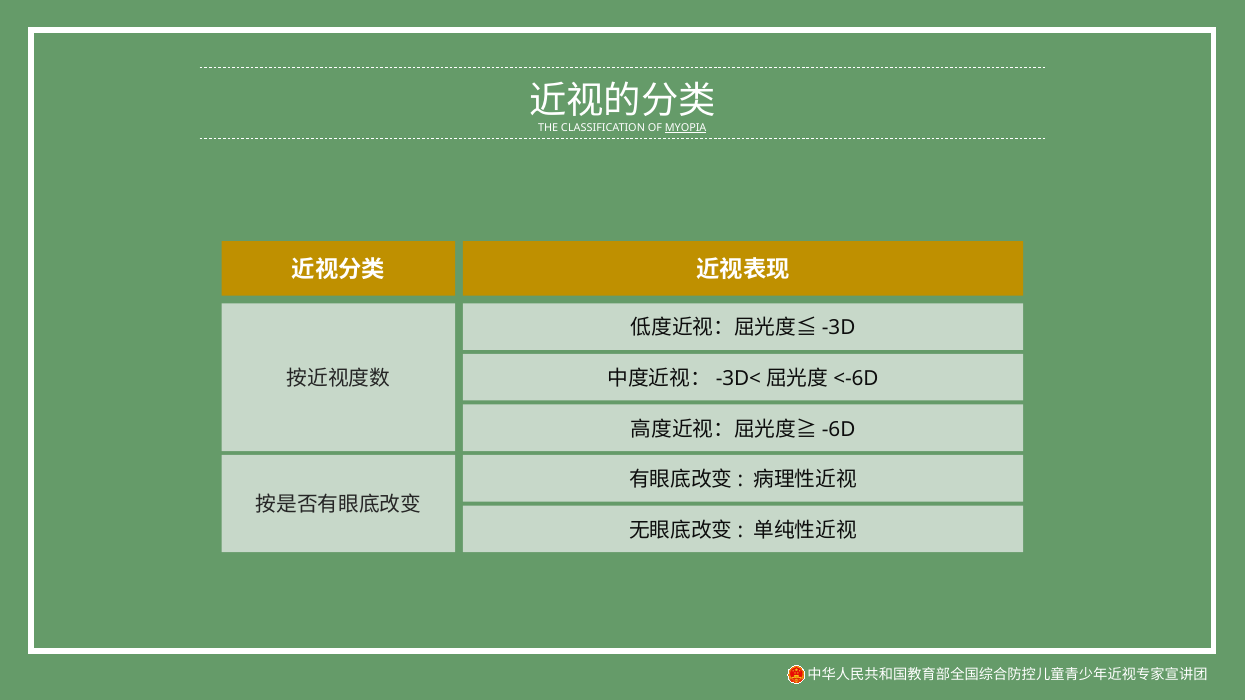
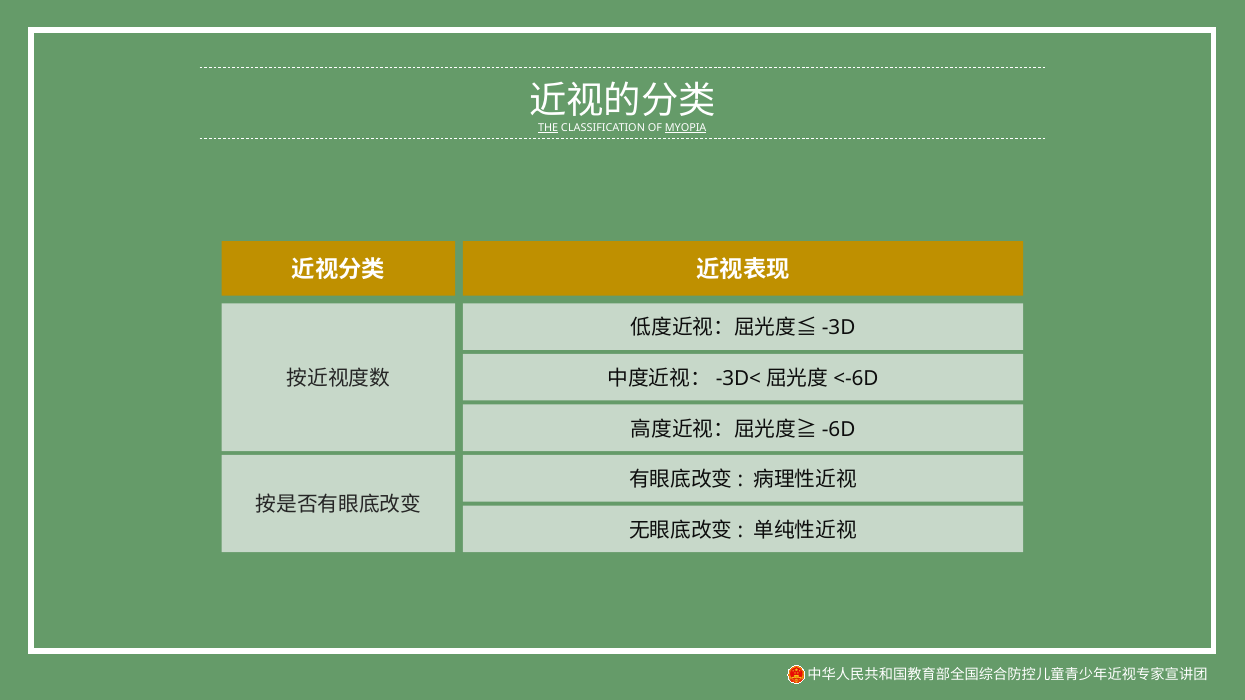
THE underline: none -> present (548, 128)
